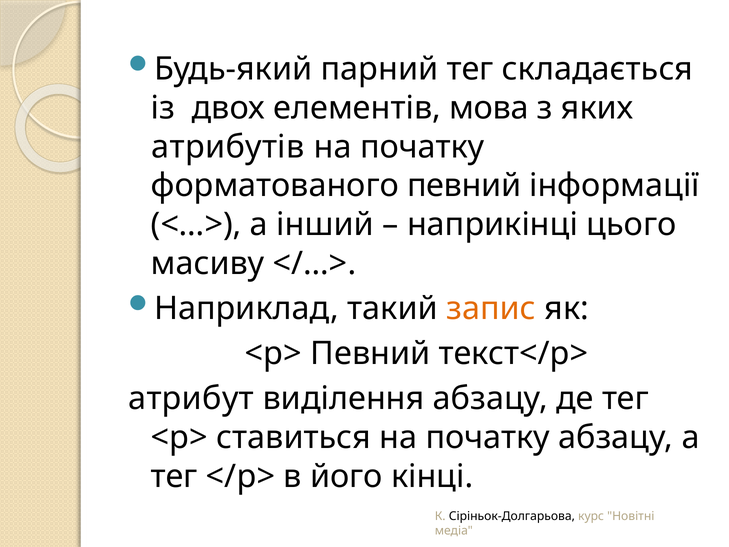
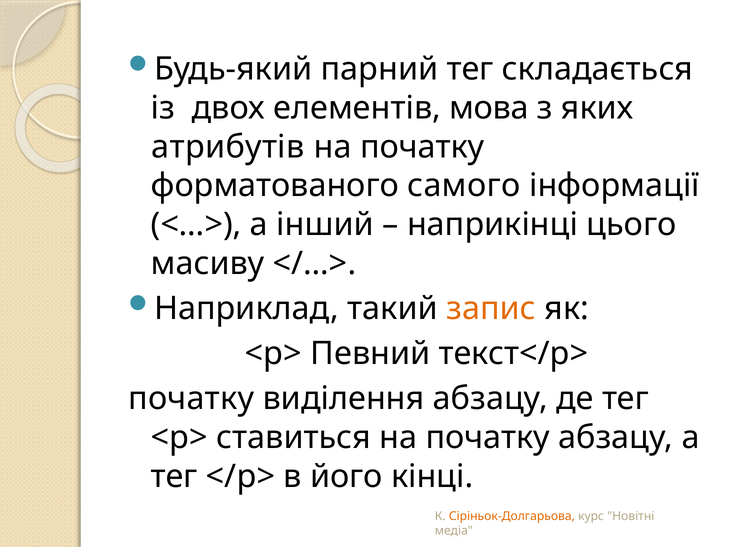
форматованого певний: певний -> самого (464, 186)
атрибут: атрибут -> початку (191, 398)
Сіріньок-Долгарьова colour: black -> orange (512, 516)
